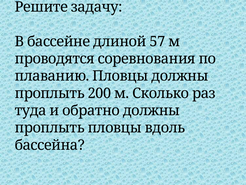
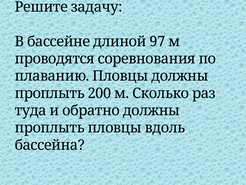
57: 57 -> 97 (157, 41)
